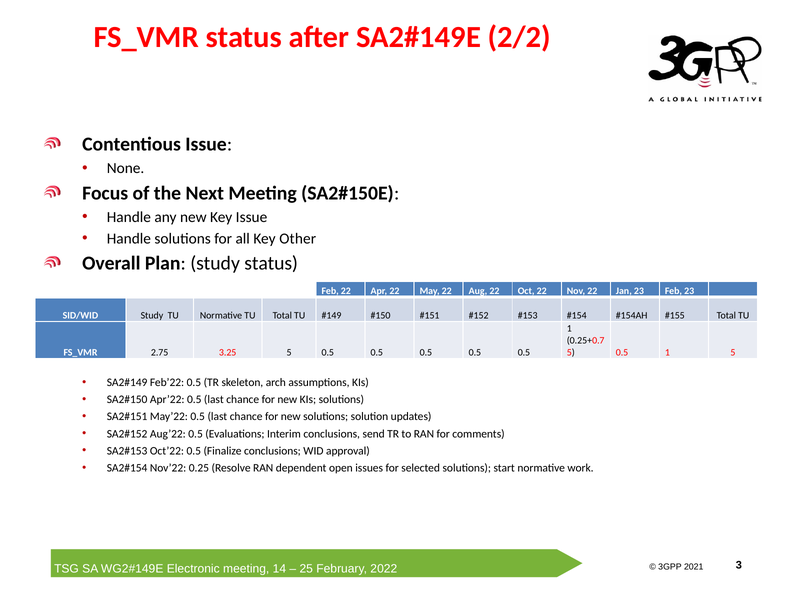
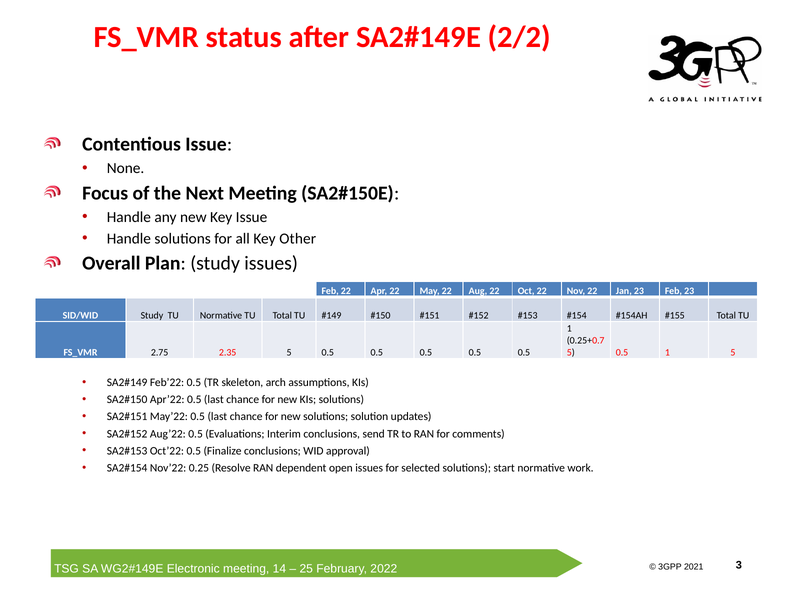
study status: status -> issues (271, 263)
3.25: 3.25 -> 2.35 (228, 352)
